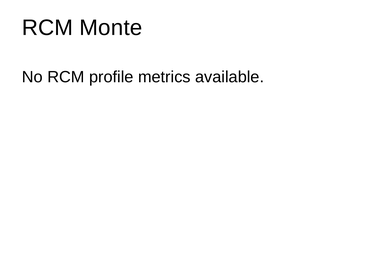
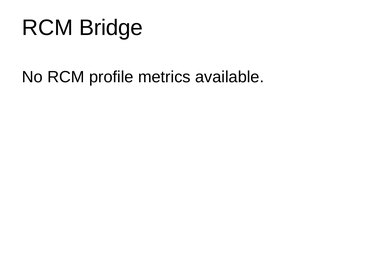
Monte: Monte -> Bridge (111, 28)
